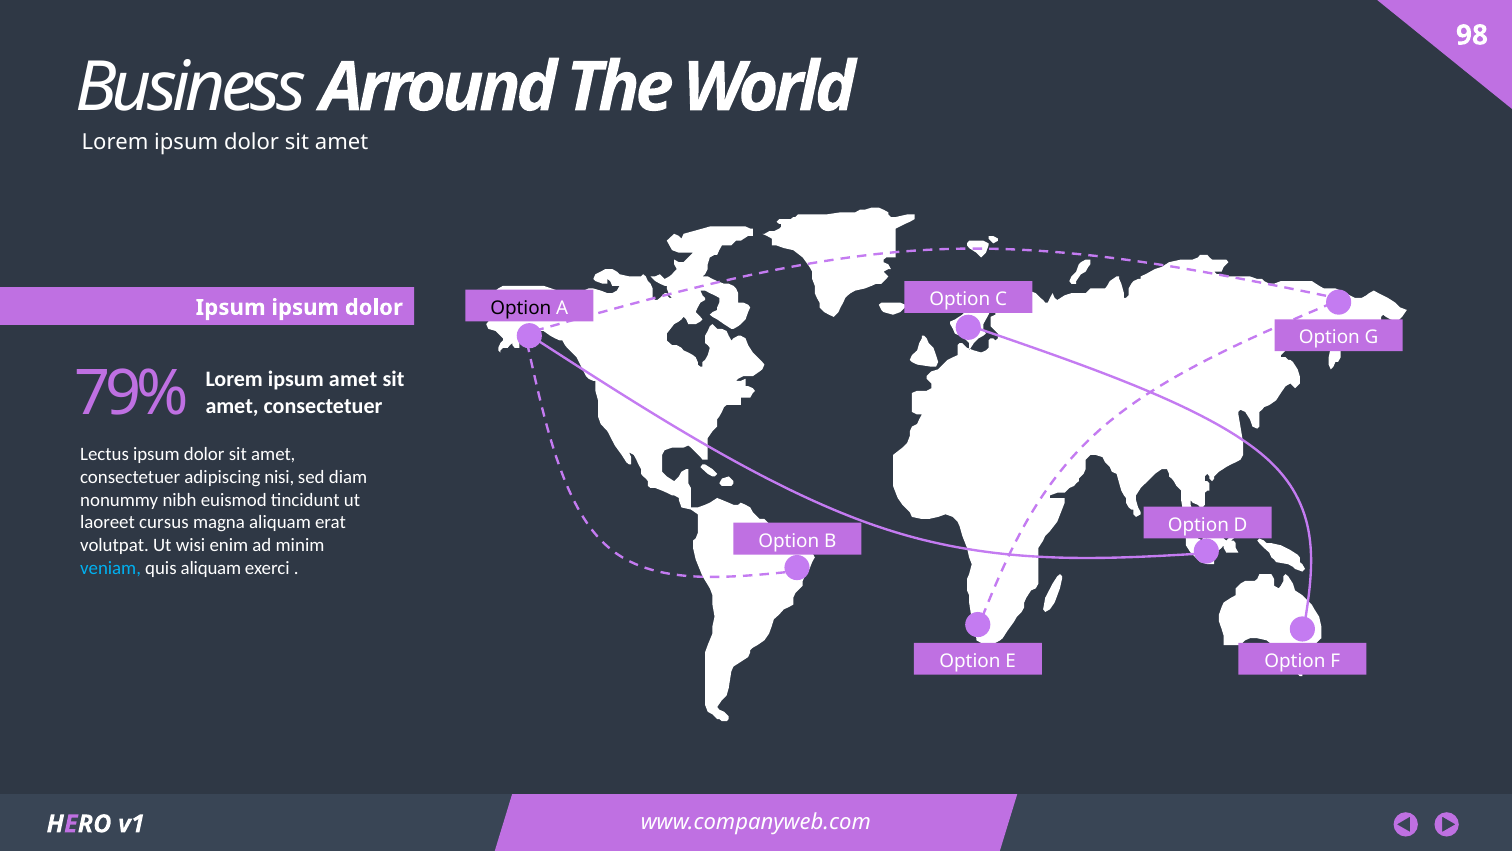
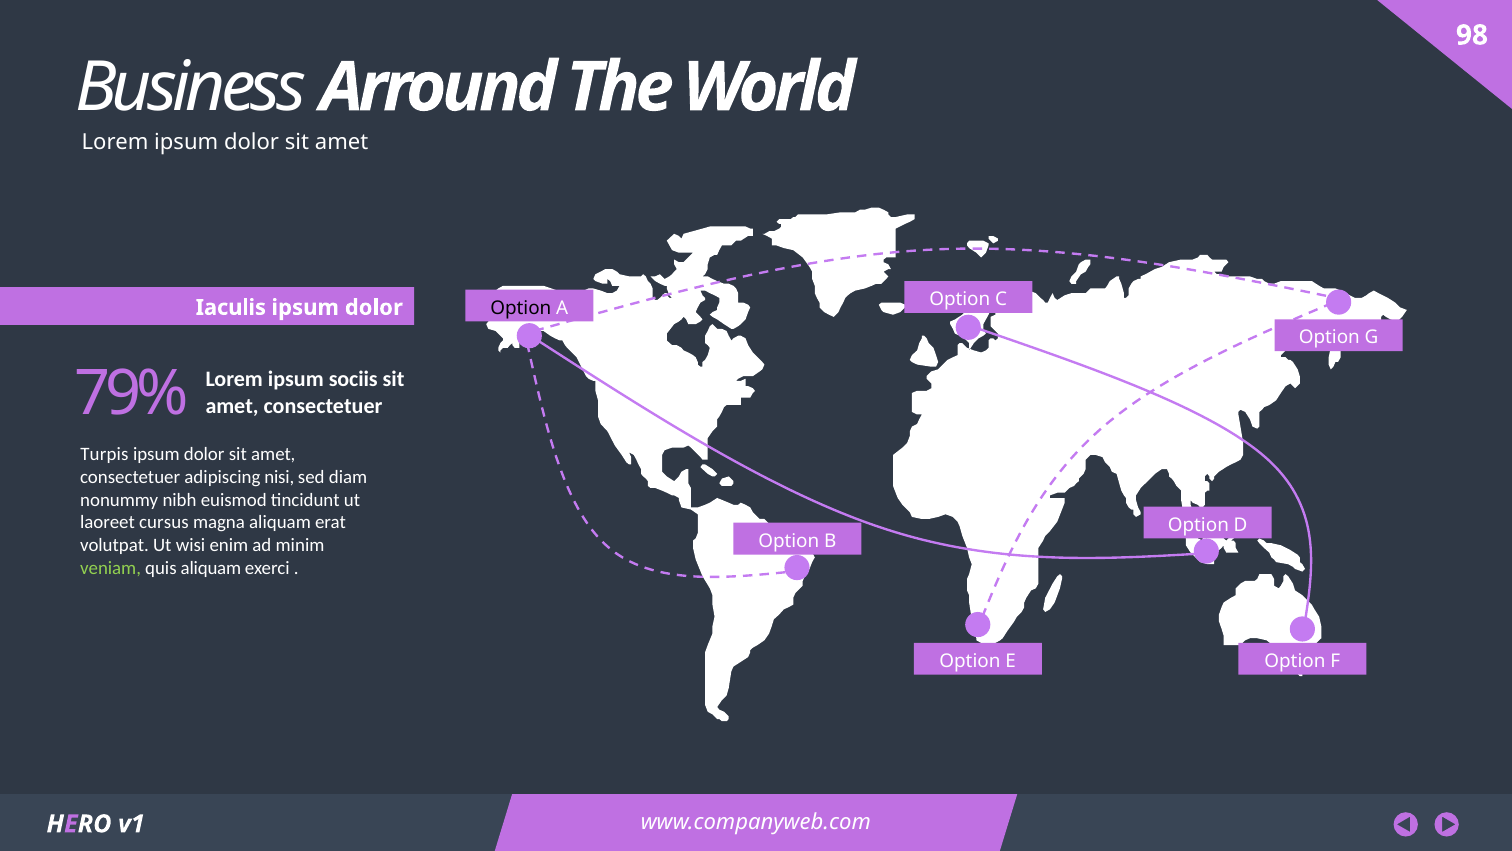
Ipsum: Ipsum -> Iaculis (231, 307)
ipsum amet: amet -> sociis (353, 379)
Lectus: Lectus -> Turpis (104, 454)
veniam colour: light blue -> light green (111, 568)
